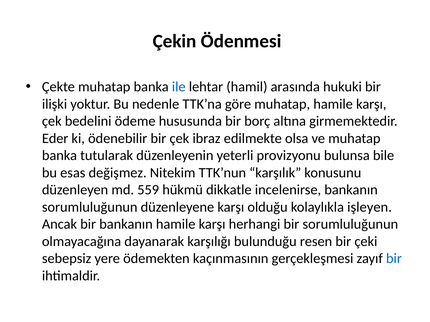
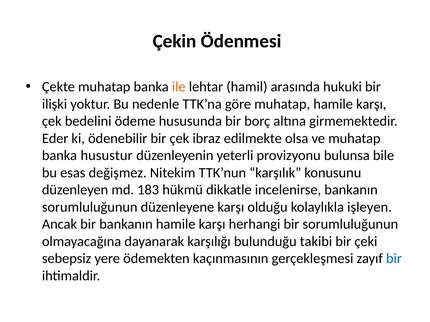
ile colour: blue -> orange (179, 87)
tutularak: tutularak -> husustur (107, 156)
559: 559 -> 183 (148, 190)
resen: resen -> takibi (316, 242)
